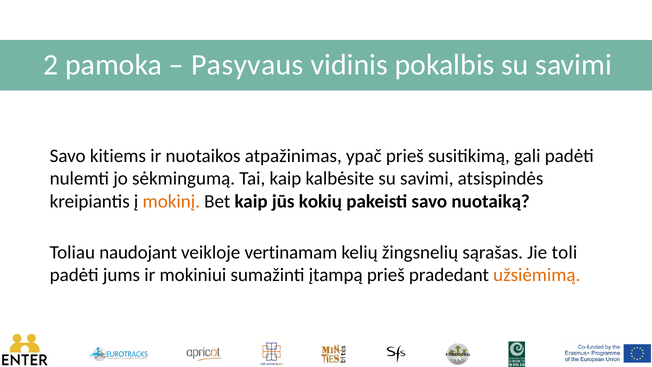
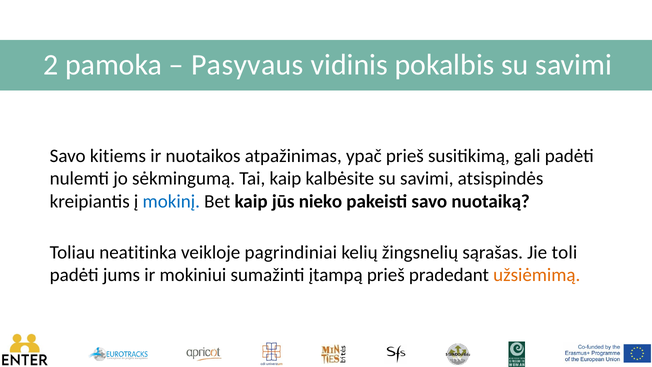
mokinį colour: orange -> blue (171, 201)
kokių: kokių -> nieko (320, 201)
naudojant: naudojant -> neatitinka (138, 252)
vertinamam: vertinamam -> pagrindiniai (291, 252)
